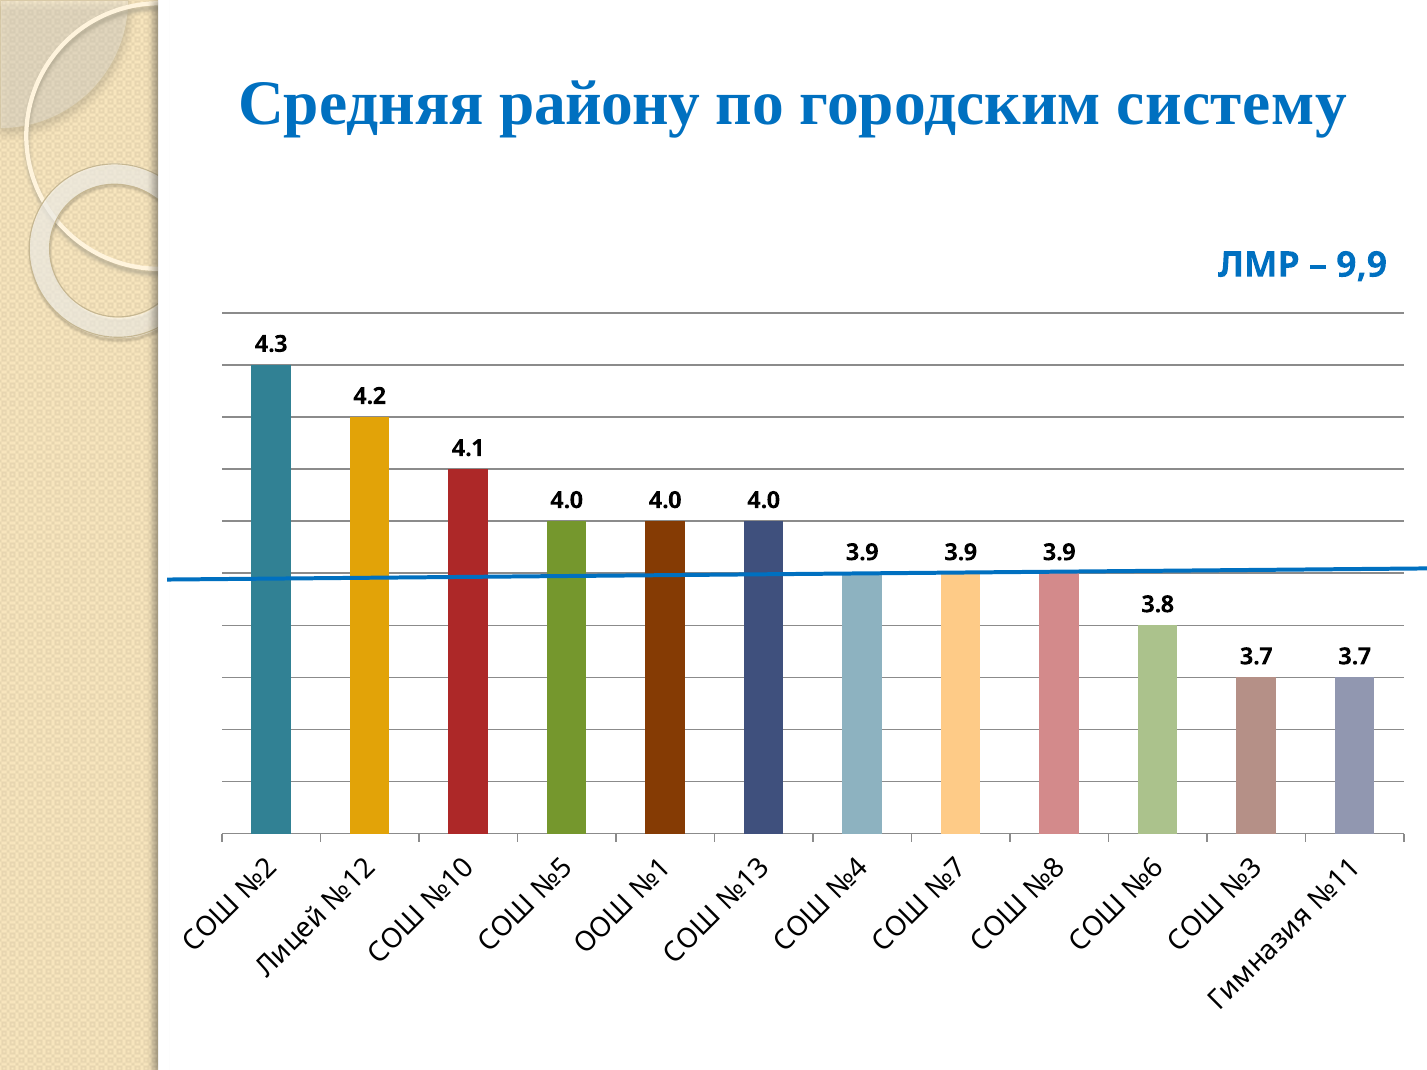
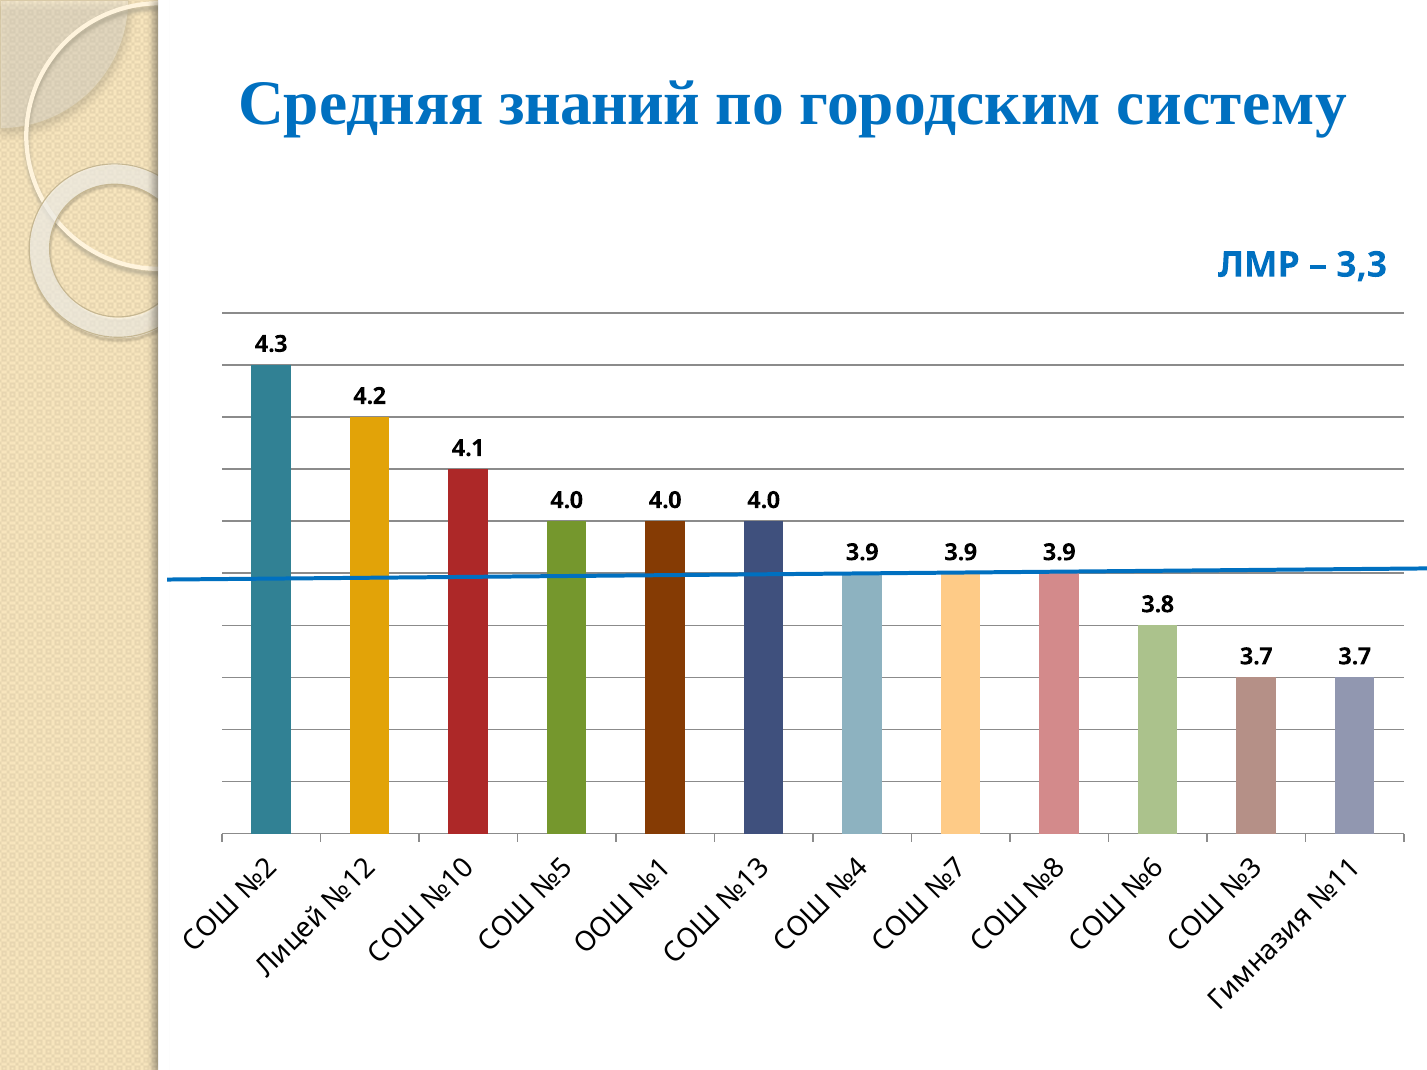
району: району -> знаний (600, 104)
9,9: 9,9 -> 3,3 (1362, 265)
